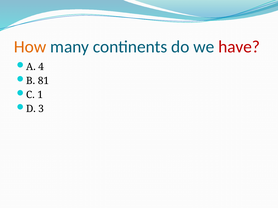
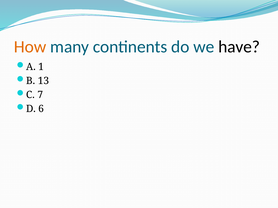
have colour: red -> black (239, 47)
4: 4 -> 1 (41, 67)
81: 81 -> 13 (43, 81)
1: 1 -> 7 (40, 95)
3: 3 -> 6 (41, 109)
